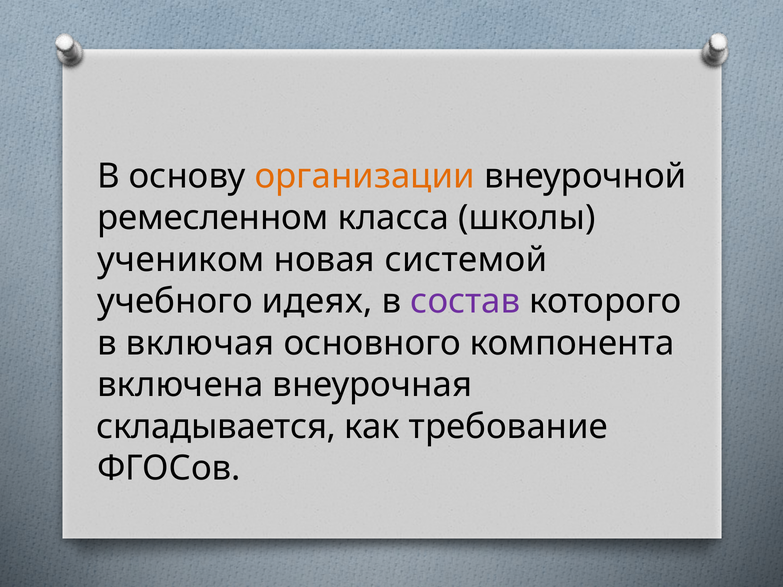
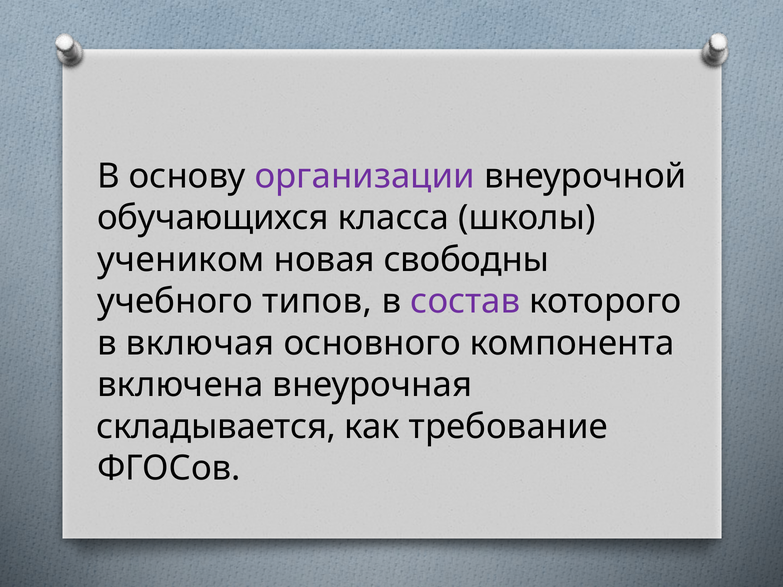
организации colour: orange -> purple (365, 176)
ремесленном: ремесленном -> обучающихся (213, 218)
системой: системой -> свободны (466, 260)
идеях: идеях -> типов (317, 301)
